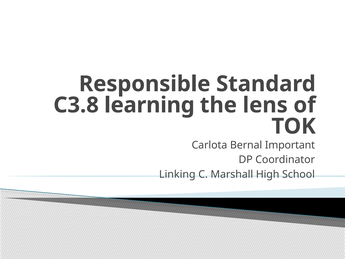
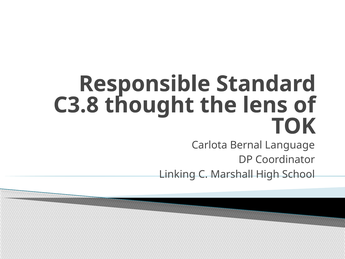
learning: learning -> thought (149, 105)
Important: Important -> Language (290, 145)
